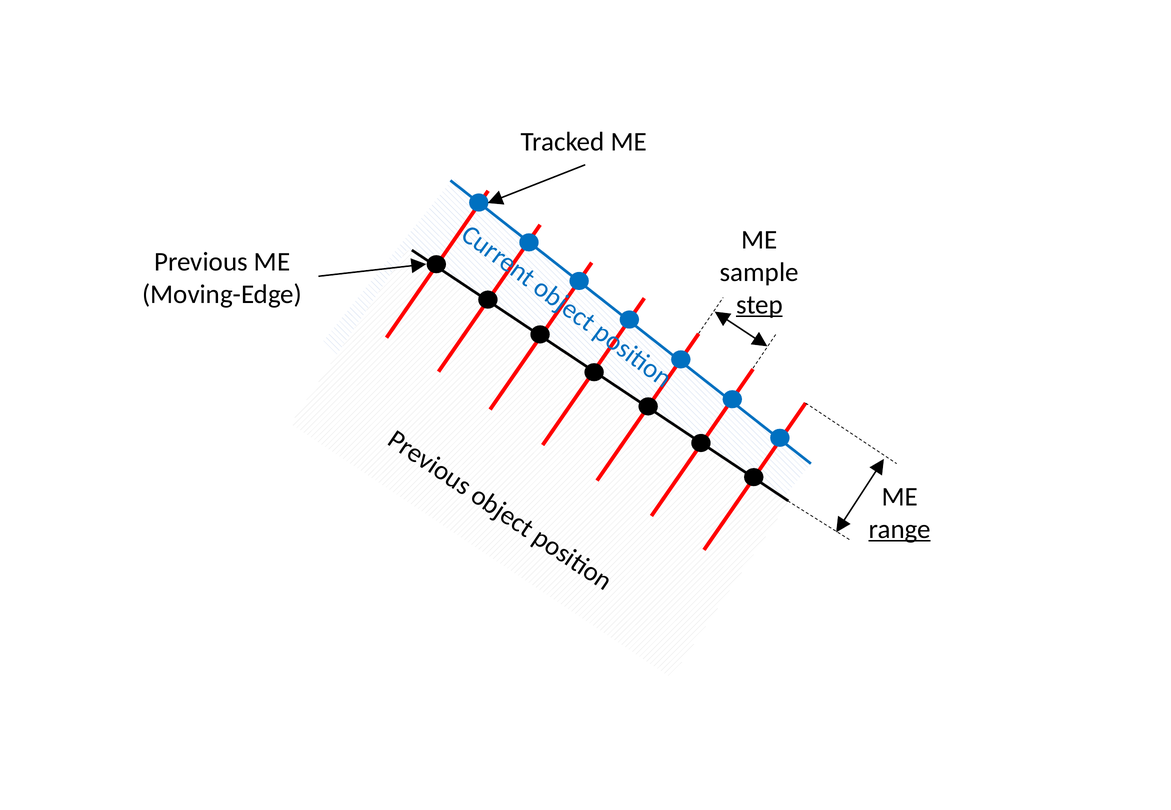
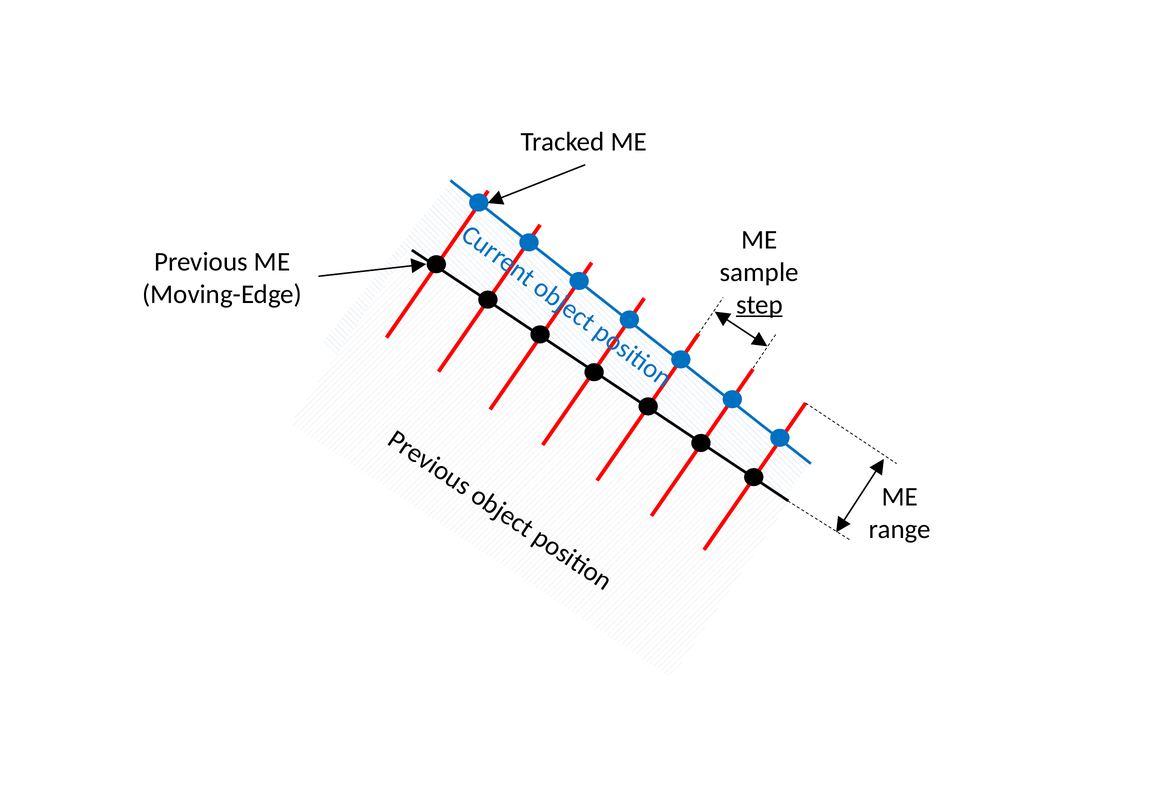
range underline: present -> none (900, 530)
